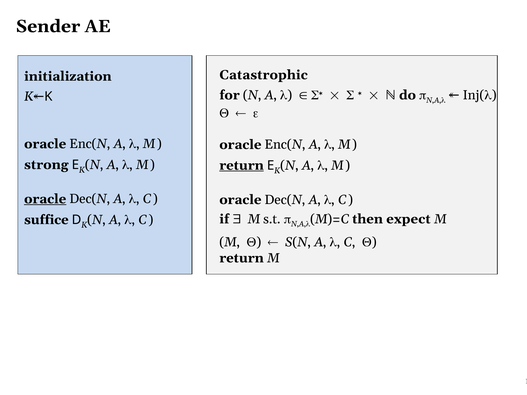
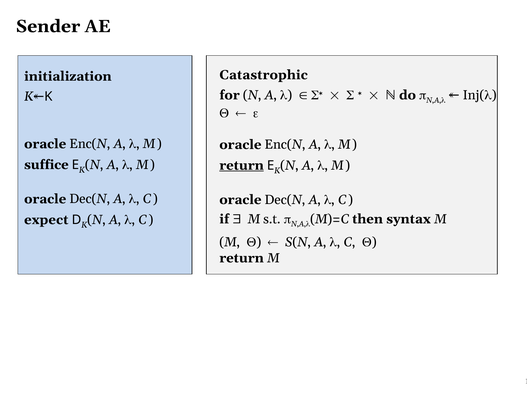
strong: strong -> suffice (46, 165)
oracle underline: present -> none (45, 199)
expect: expect -> syntax (408, 219)
suffice: suffice -> expect (46, 220)
